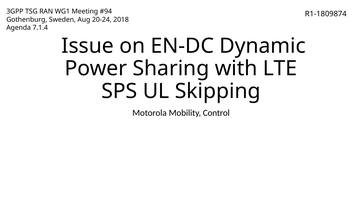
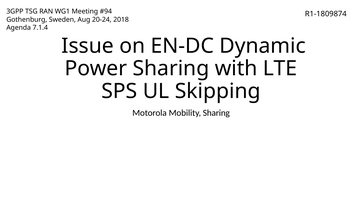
Mobility Control: Control -> Sharing (216, 113)
